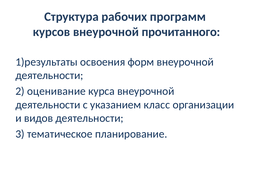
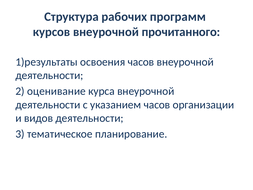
освоения форм: форм -> часов (141, 62)
указанием класс: класс -> часов (157, 105)
